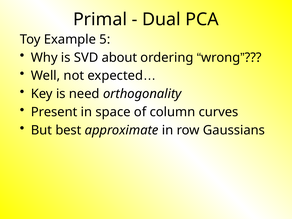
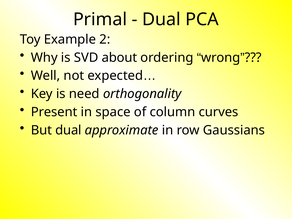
5: 5 -> 2 (105, 39)
But best: best -> dual (68, 130)
